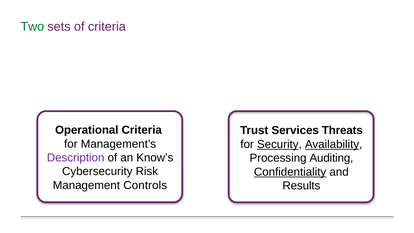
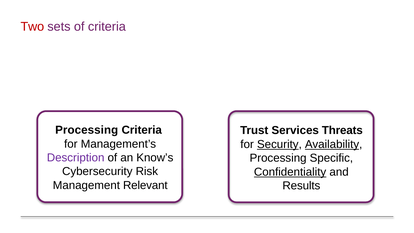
Two colour: green -> red (32, 27)
Operational: Operational -> Processing (87, 130)
Auditing: Auditing -> Specific (331, 158)
Controls: Controls -> Relevant (145, 185)
